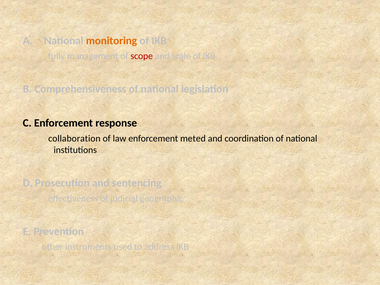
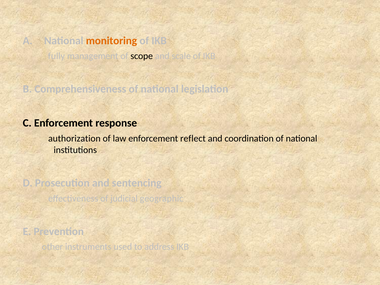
scope colour: red -> black (142, 56)
collaboration: collaboration -> authorization (74, 138)
meted: meted -> reflect (193, 138)
